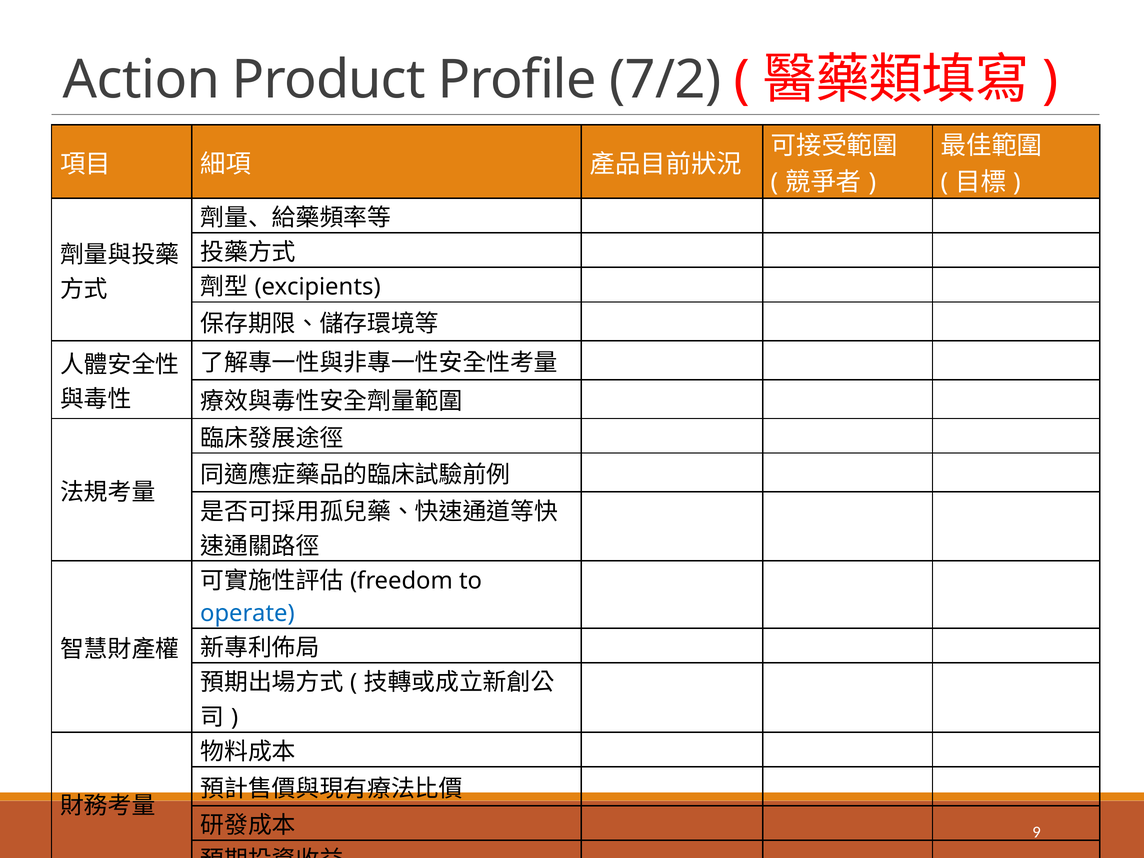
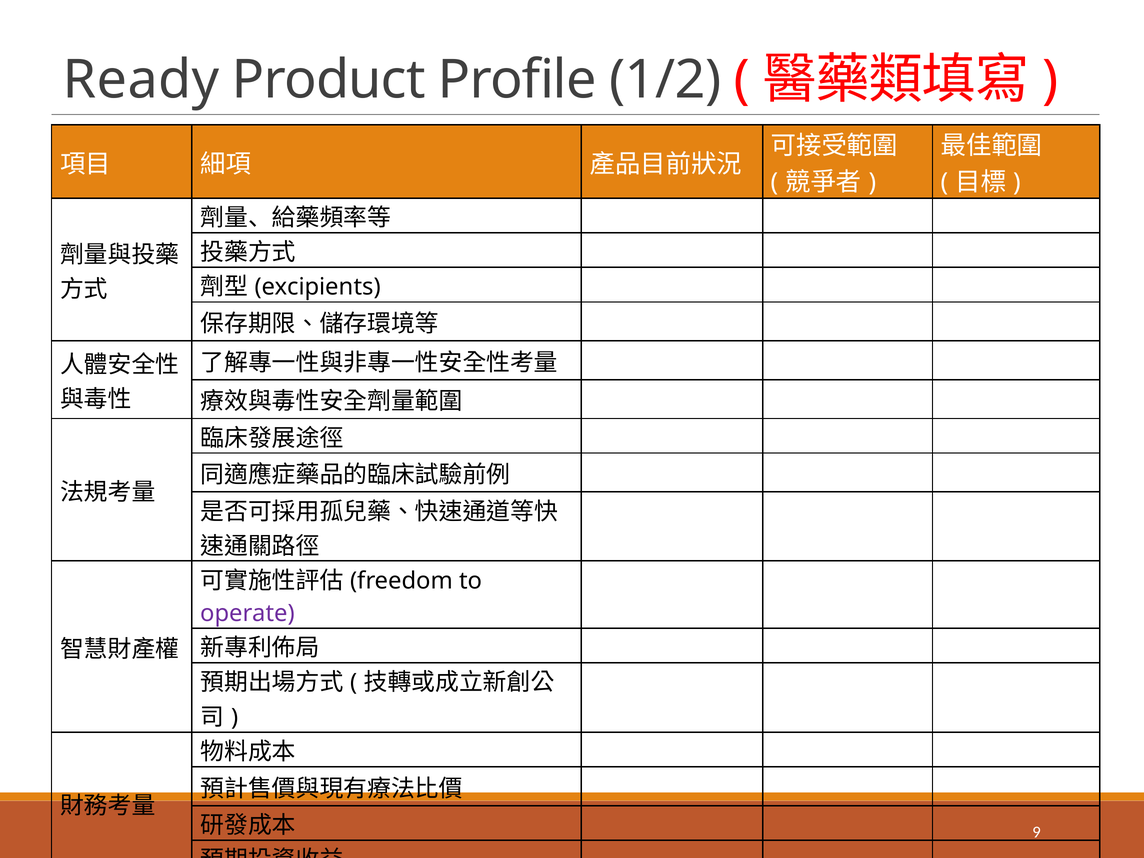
Action: Action -> Ready (141, 80)
7/2: 7/2 -> 1/2 (665, 80)
operate colour: blue -> purple (248, 613)
